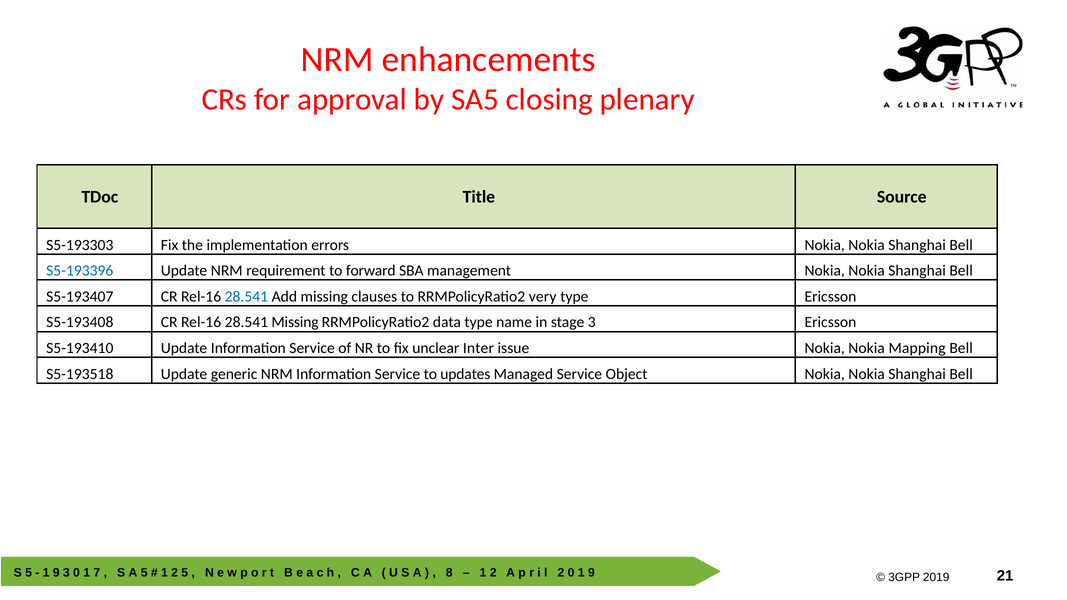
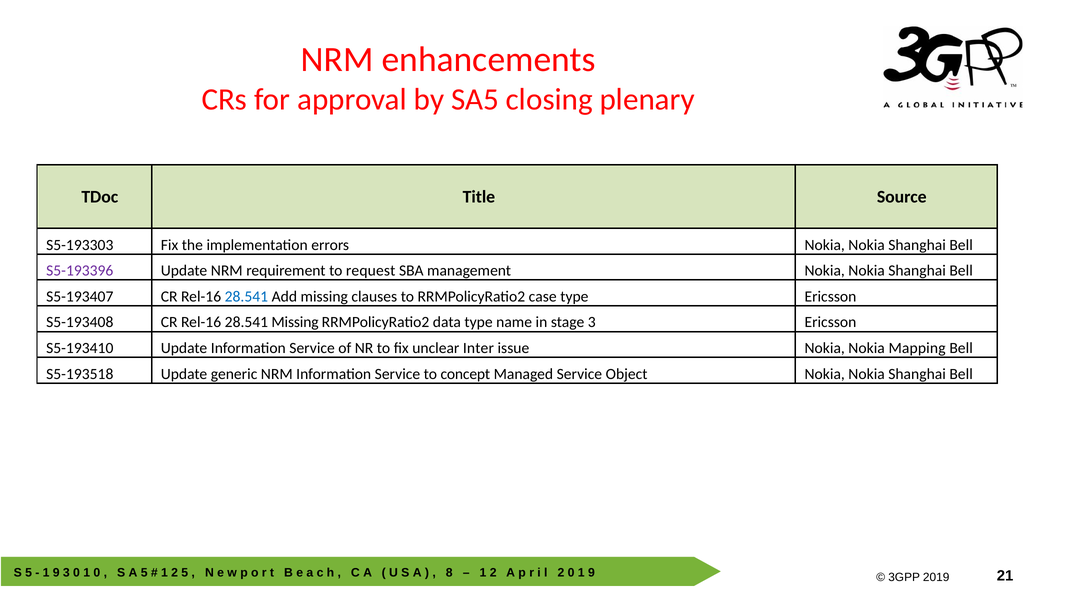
S5-193396 colour: blue -> purple (80, 271)
forward: forward -> request (371, 271)
very: very -> case (543, 297)
updates: updates -> concept (465, 374)
7: 7 -> 0 (97, 573)
